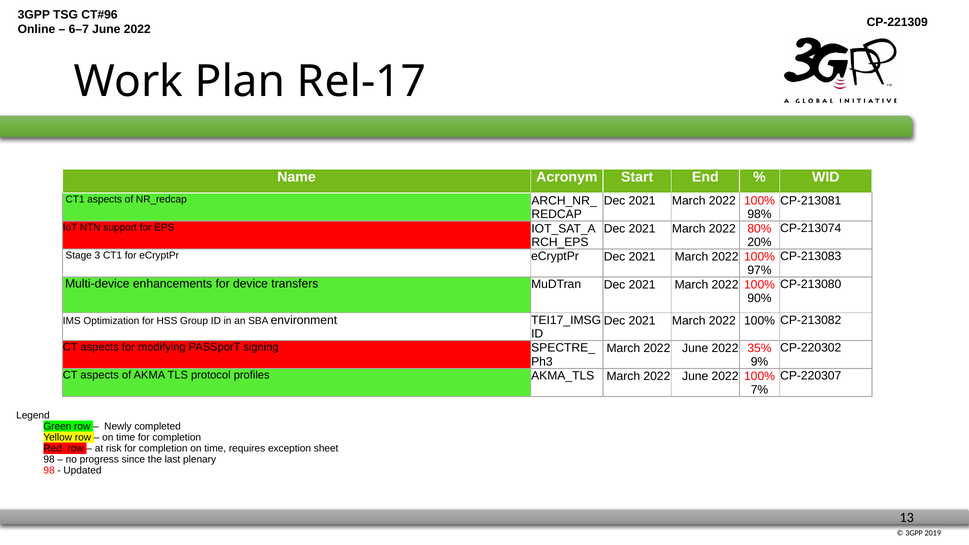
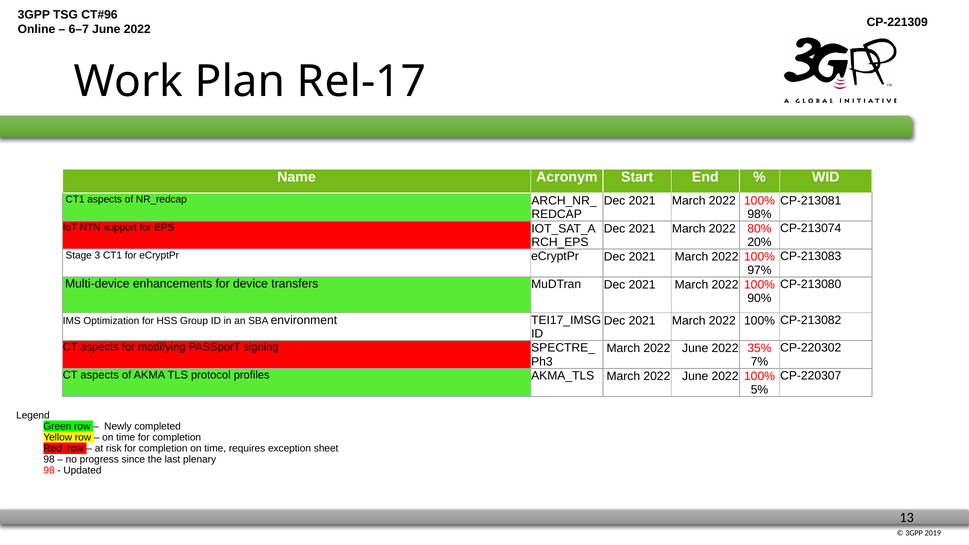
9%: 9% -> 7% (760, 362)
7%: 7% -> 5% (760, 390)
